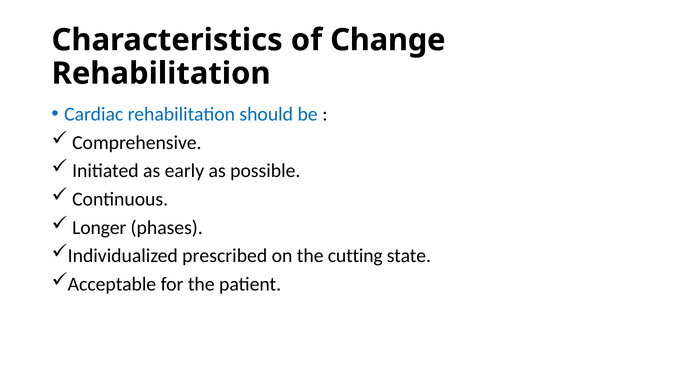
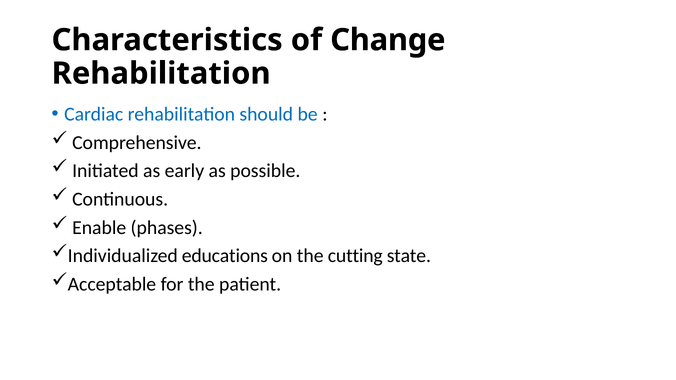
Longer: Longer -> Enable (99, 228)
prescribed: prescribed -> educations (225, 256)
